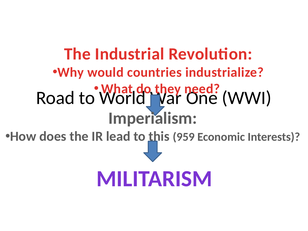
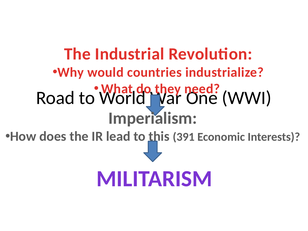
959: 959 -> 391 (184, 137)
